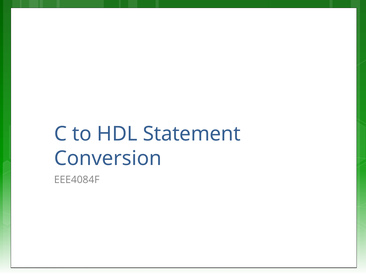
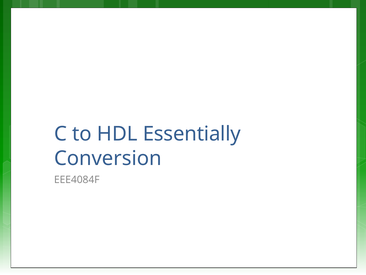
Statement: Statement -> Essentially (192, 134)
